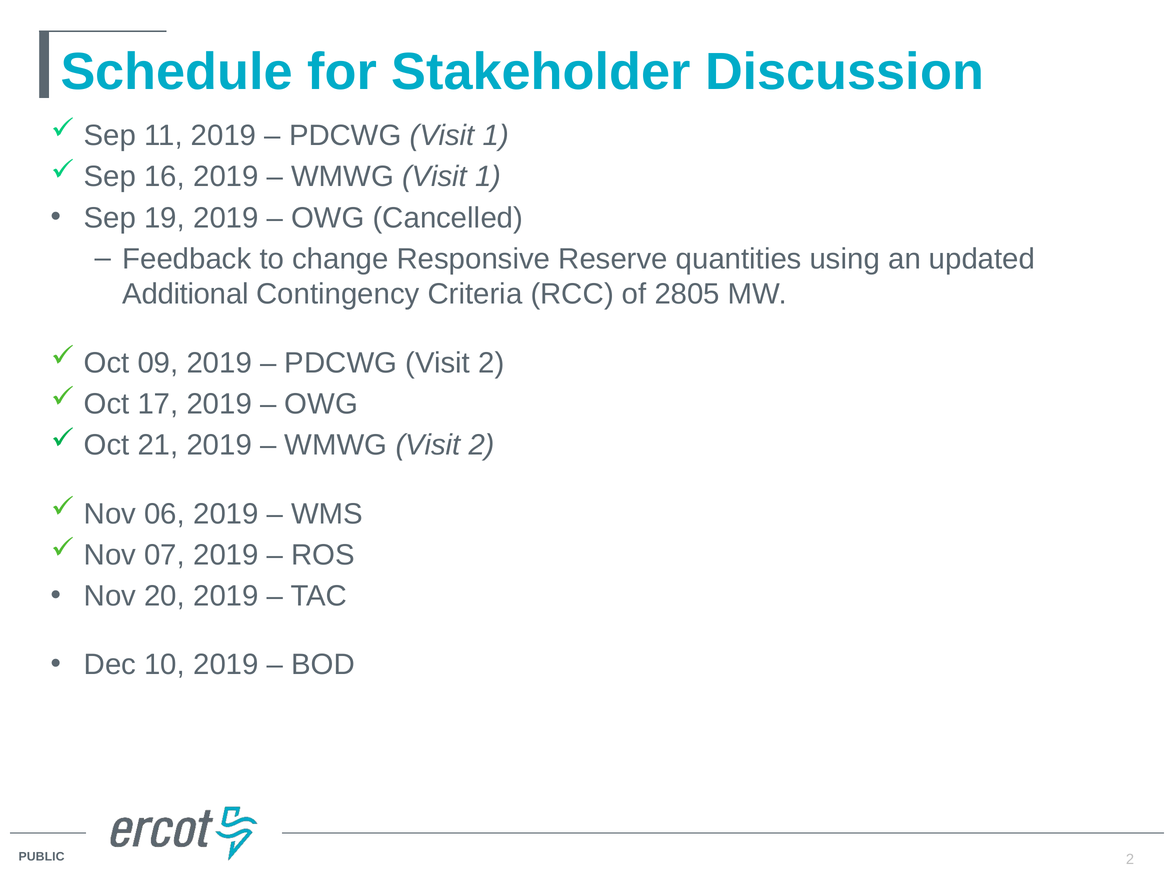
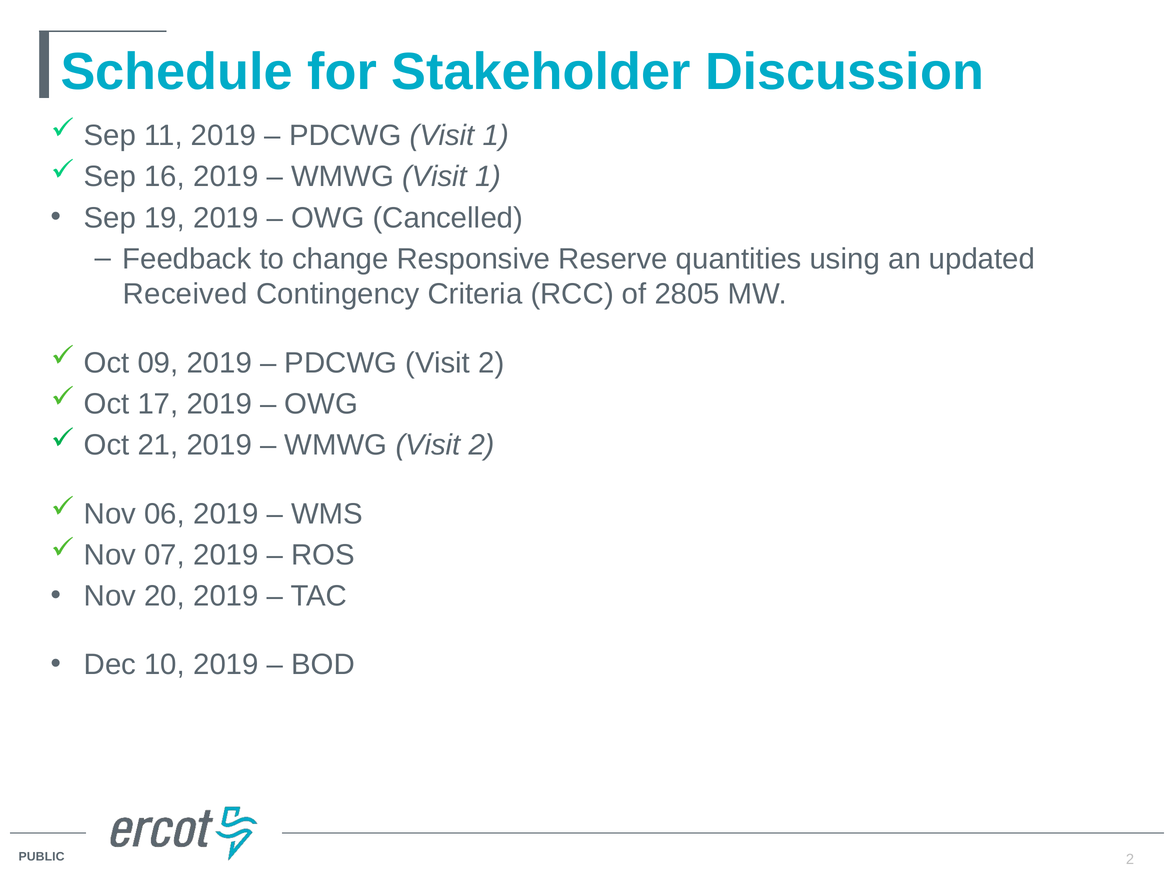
Additional: Additional -> Received (185, 294)
